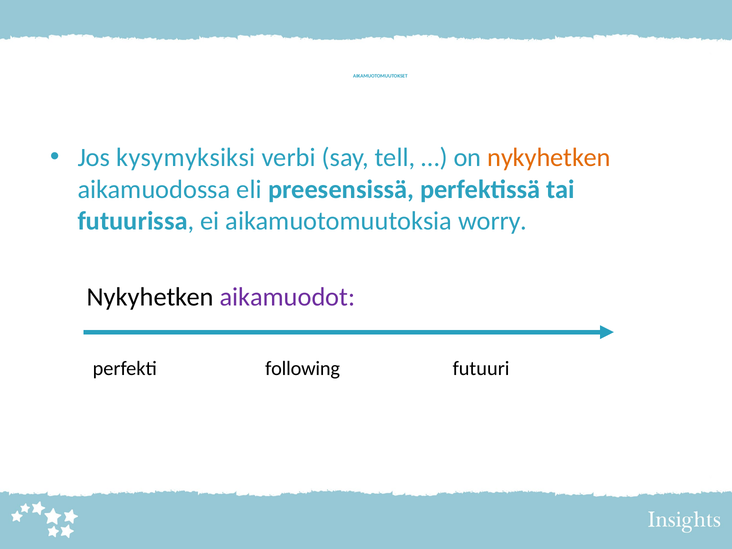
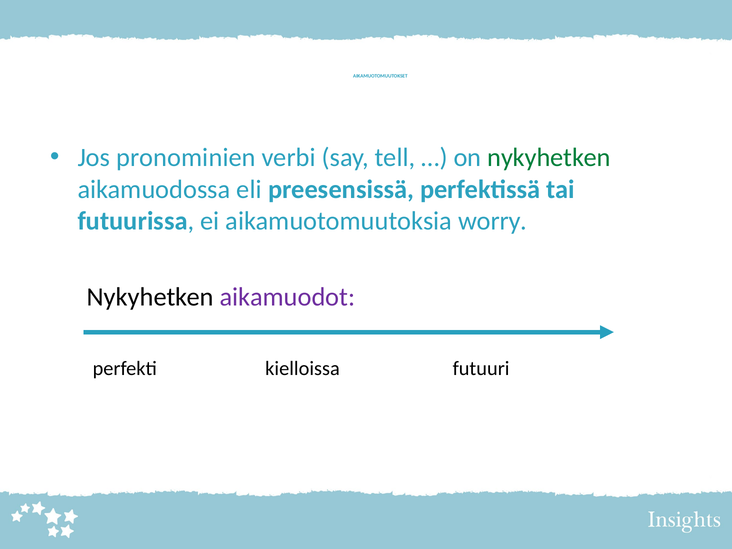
kysymyksiksi: kysymyksiksi -> pronominien (186, 158)
nykyhetken colour: orange -> green (549, 158)
following: following -> kielloissa (302, 369)
